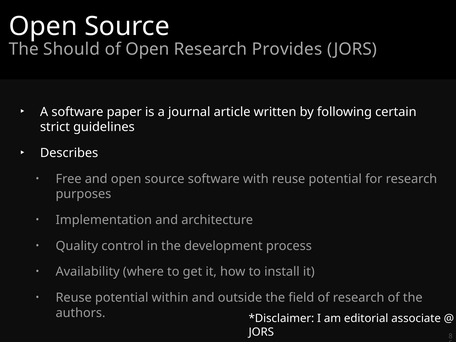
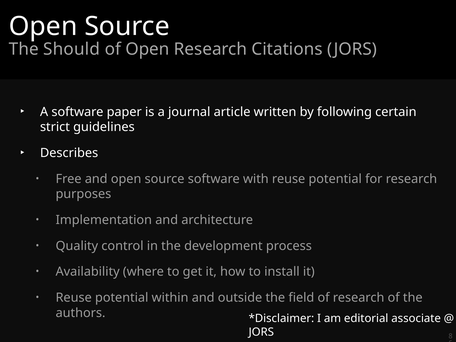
Provides: Provides -> Citations (287, 49)
